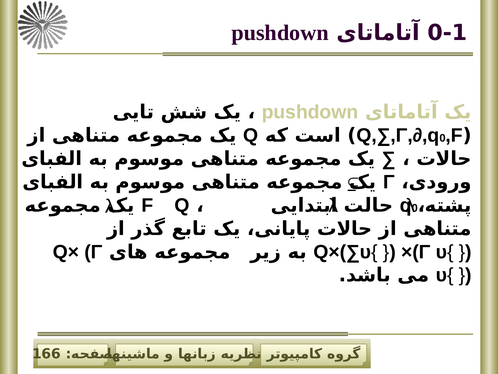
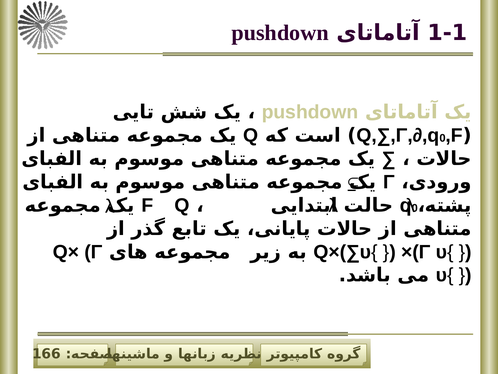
0-1: 0-1 -> 1-1 (447, 33)
